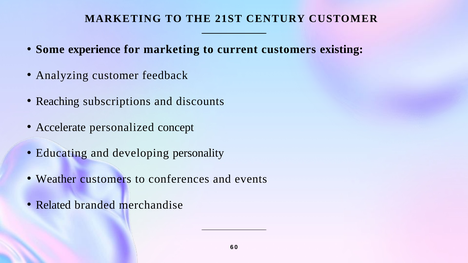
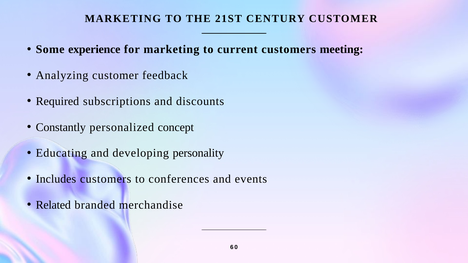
existing: existing -> meeting (342, 50)
Reaching: Reaching -> Required (57, 101)
Accelerate: Accelerate -> Constantly (61, 127)
Weather: Weather -> Includes (56, 179)
